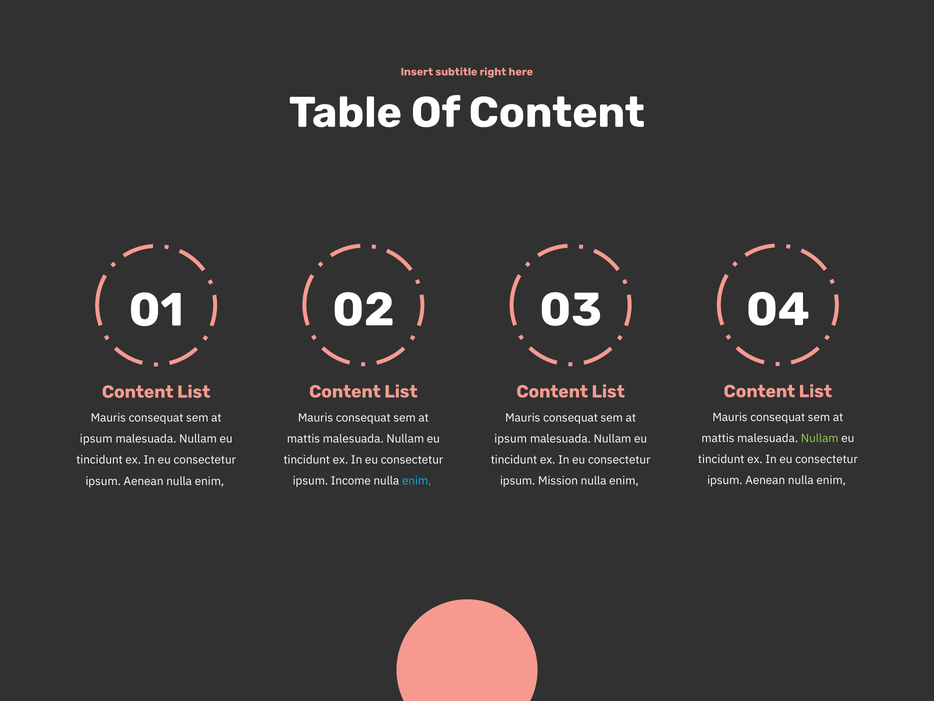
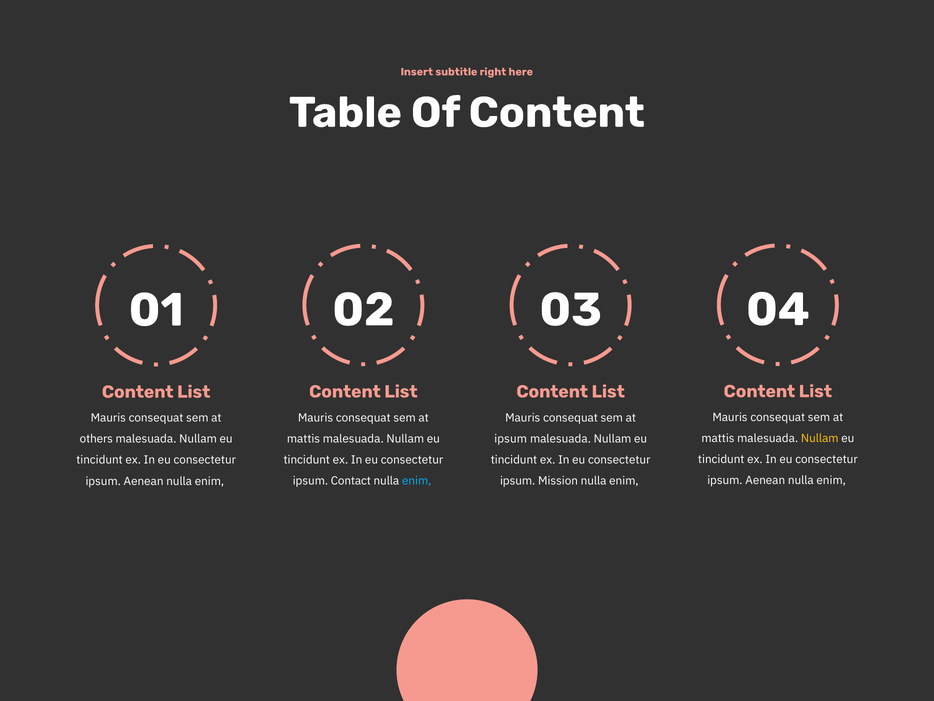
Nullam colour: light green -> yellow (820, 438)
ipsum: ipsum -> others (96, 439)
Income: Income -> Contact (351, 481)
